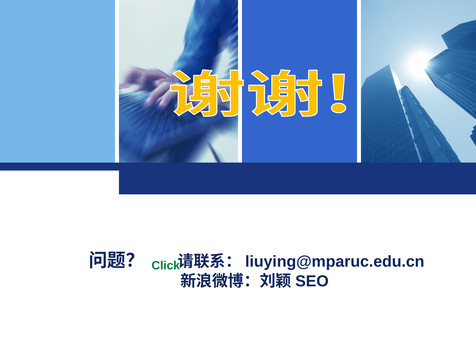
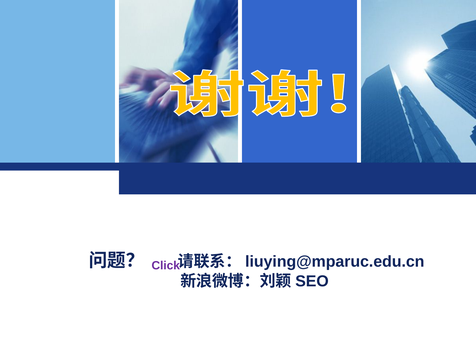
Click colour: green -> purple (166, 265)
